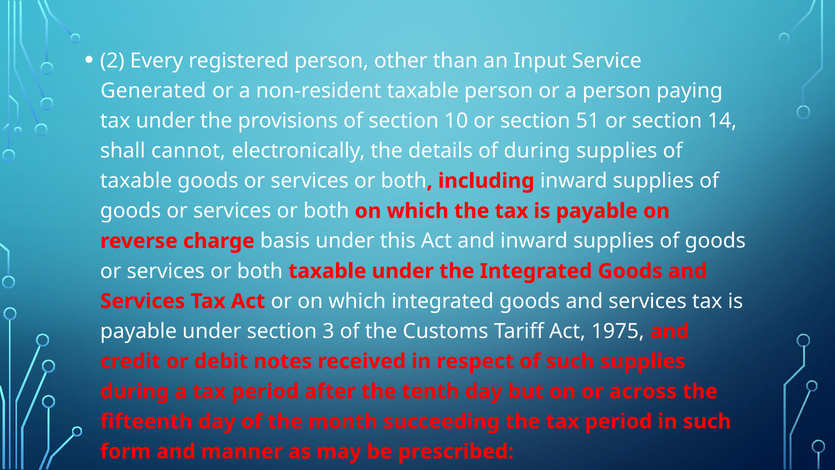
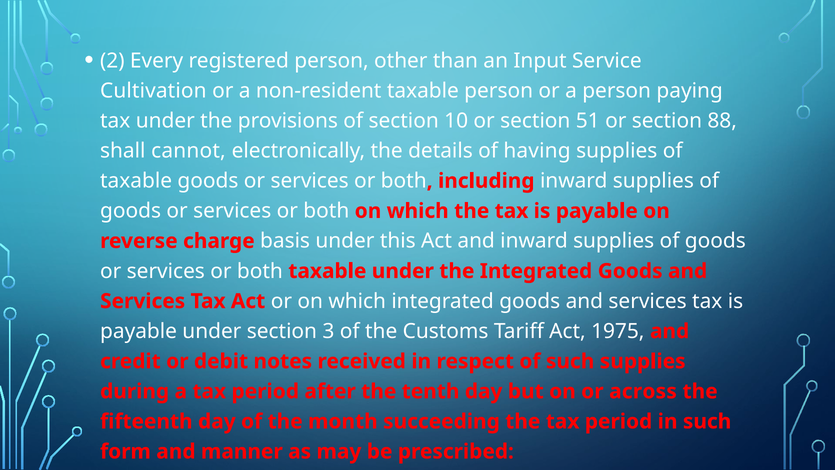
Generated: Generated -> Cultivation (153, 91)
14: 14 -> 88 (722, 121)
of during: during -> having (537, 151)
